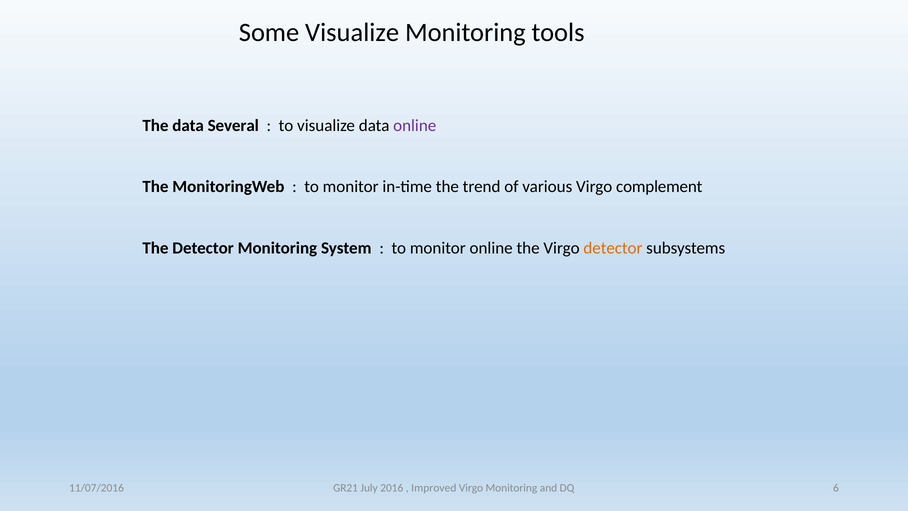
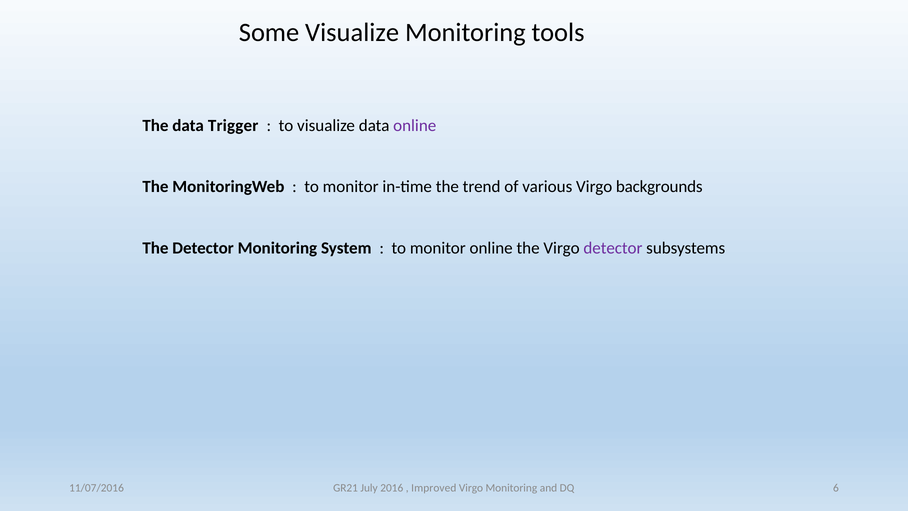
Several: Several -> Trigger (233, 125)
complement: complement -> backgrounds (659, 187)
detector colour: orange -> purple (613, 248)
